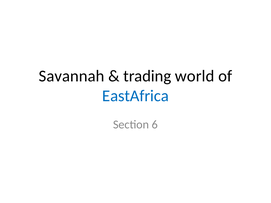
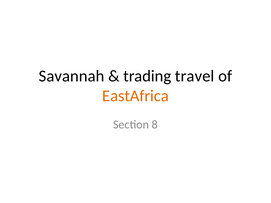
world: world -> travel (195, 76)
EastAfrica colour: blue -> orange (135, 96)
6: 6 -> 8 (155, 125)
